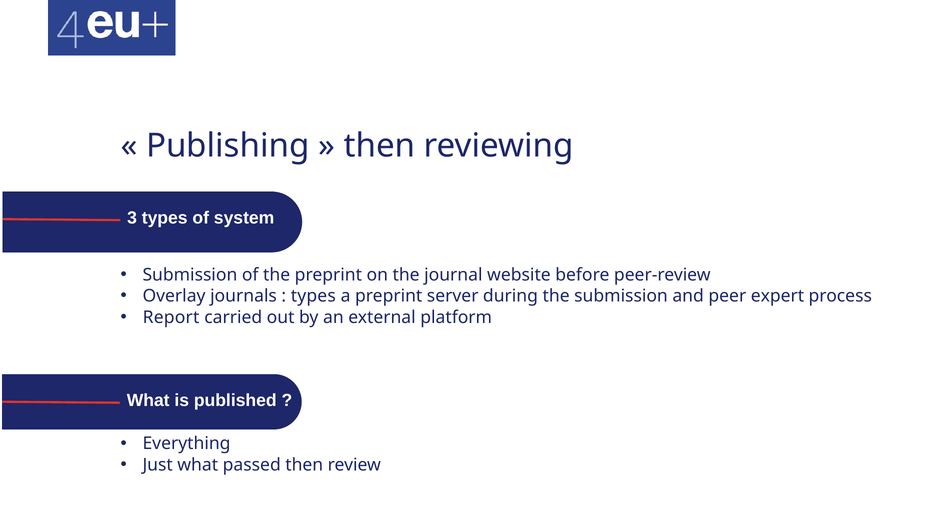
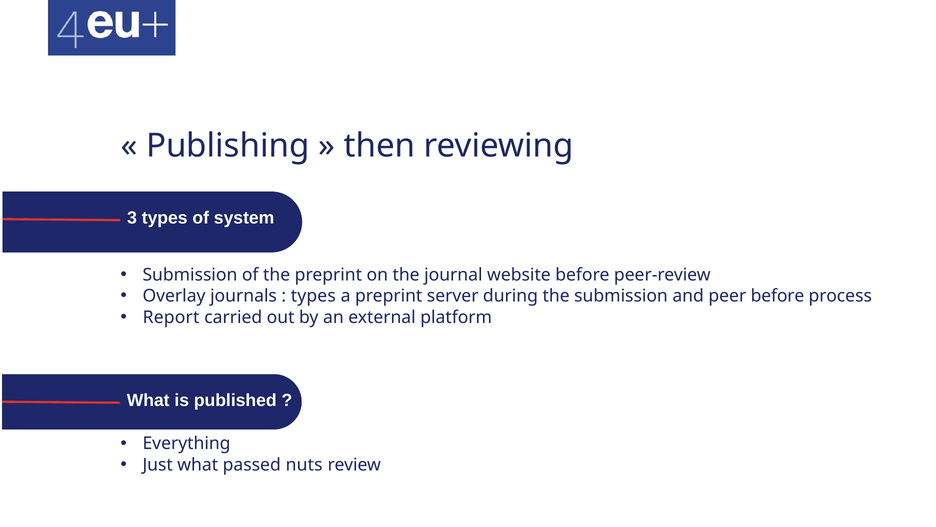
peer expert: expert -> before (778, 296)
passed then: then -> nuts (304, 464)
